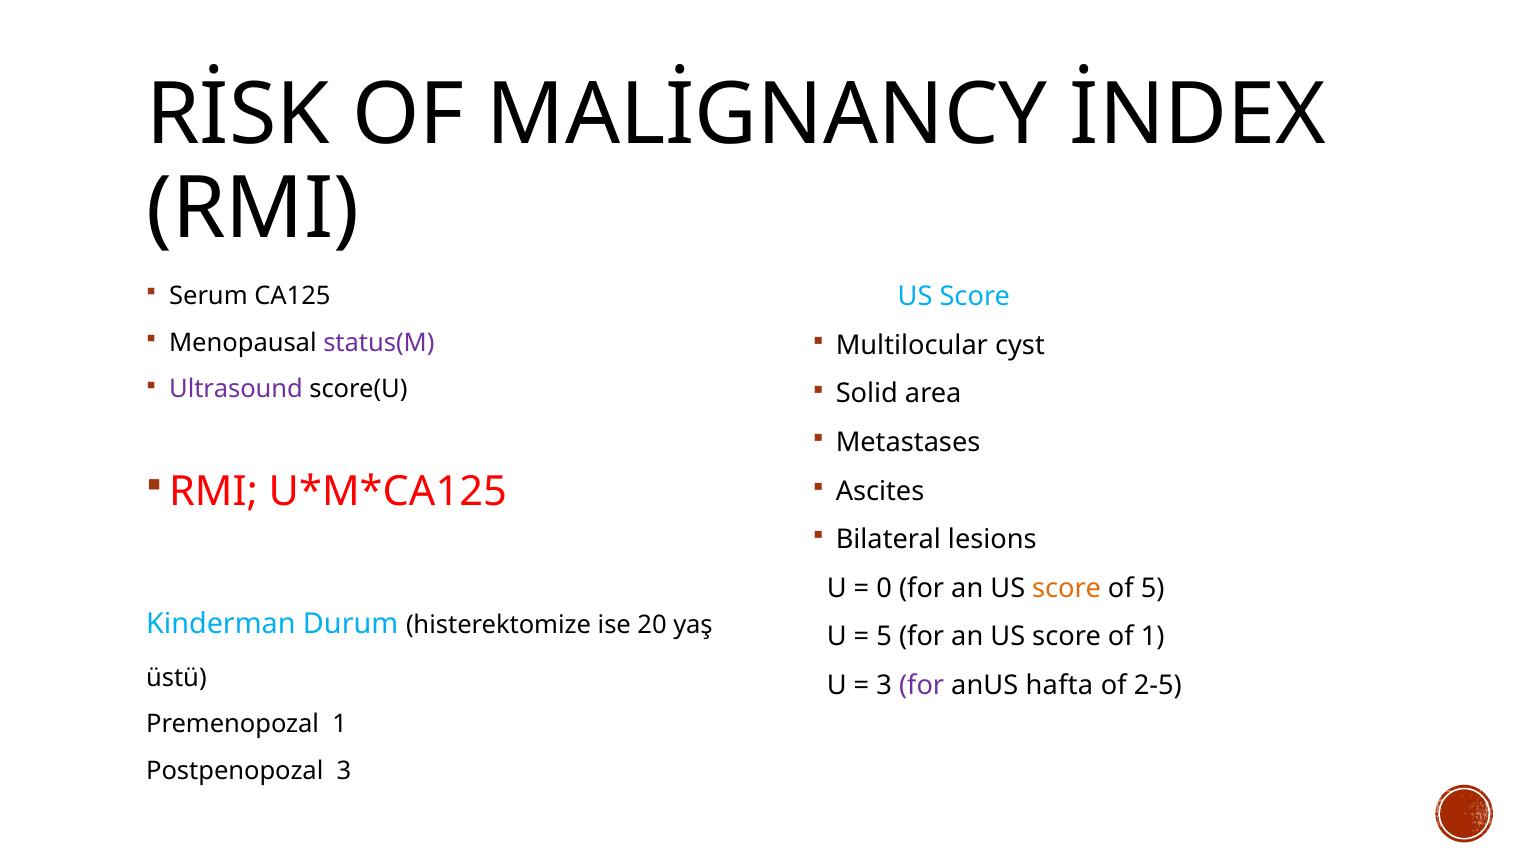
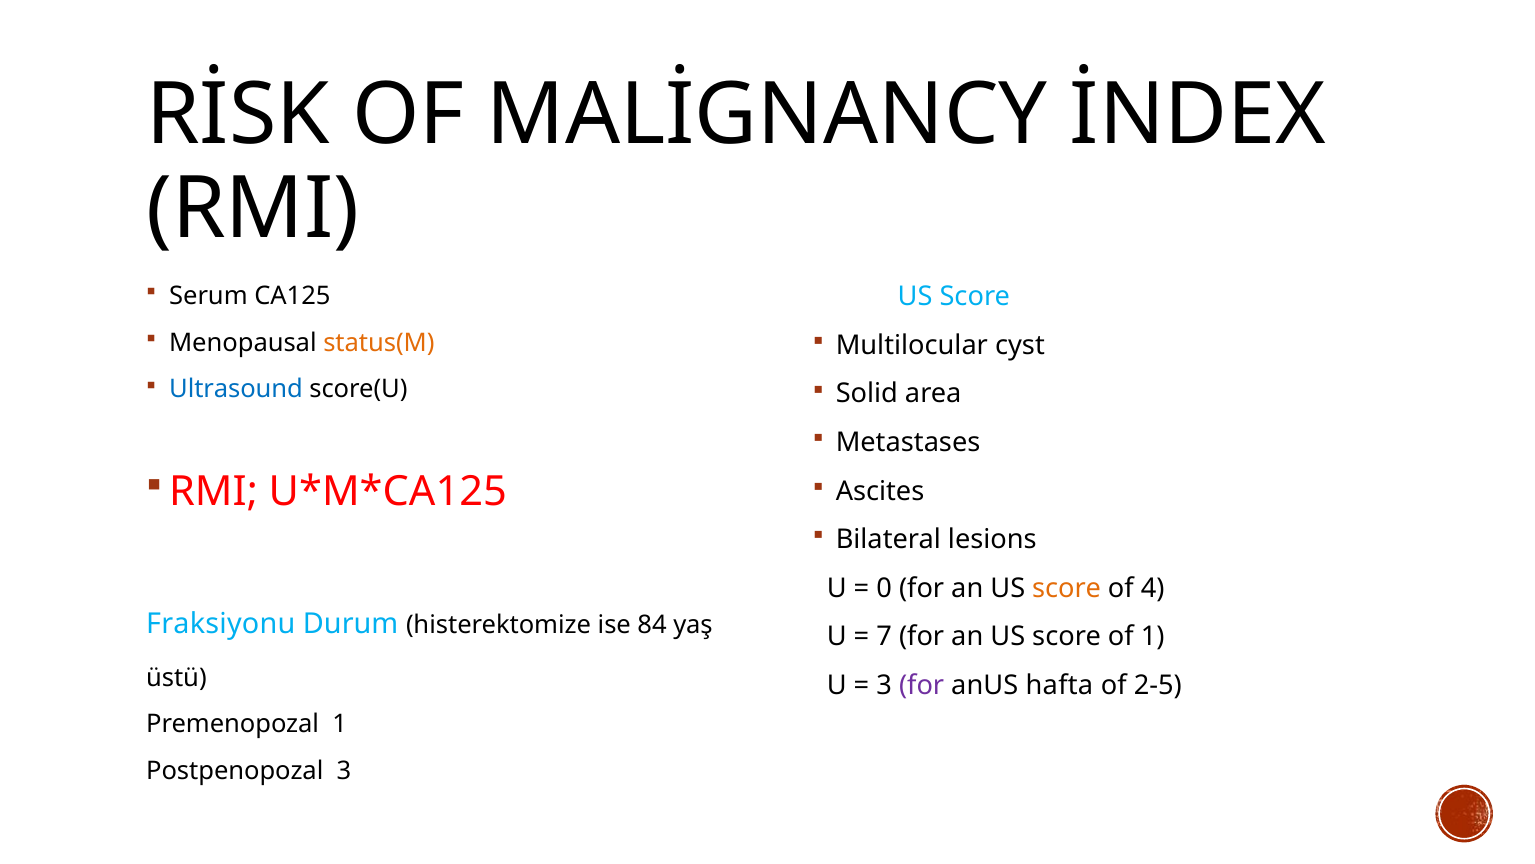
status(M colour: purple -> orange (379, 342)
Ultrasound colour: purple -> blue (236, 389)
of 5: 5 -> 4 (1153, 588)
Kinderman: Kinderman -> Fraksiyonu (221, 623)
20: 20 -> 84 (652, 624)
5: 5 -> 7 (884, 636)
